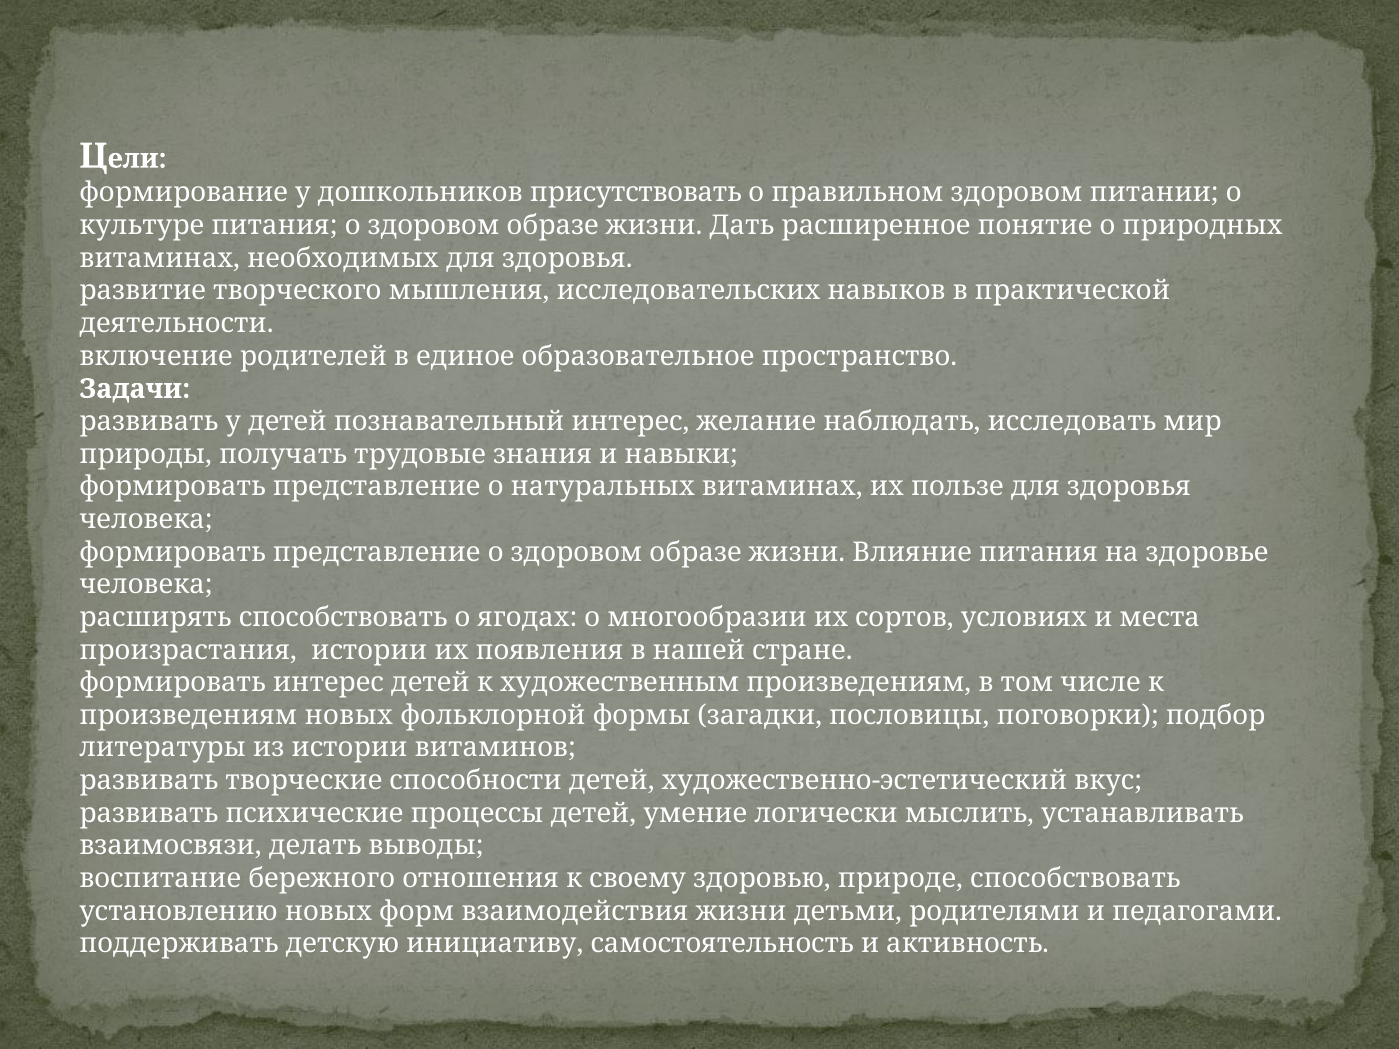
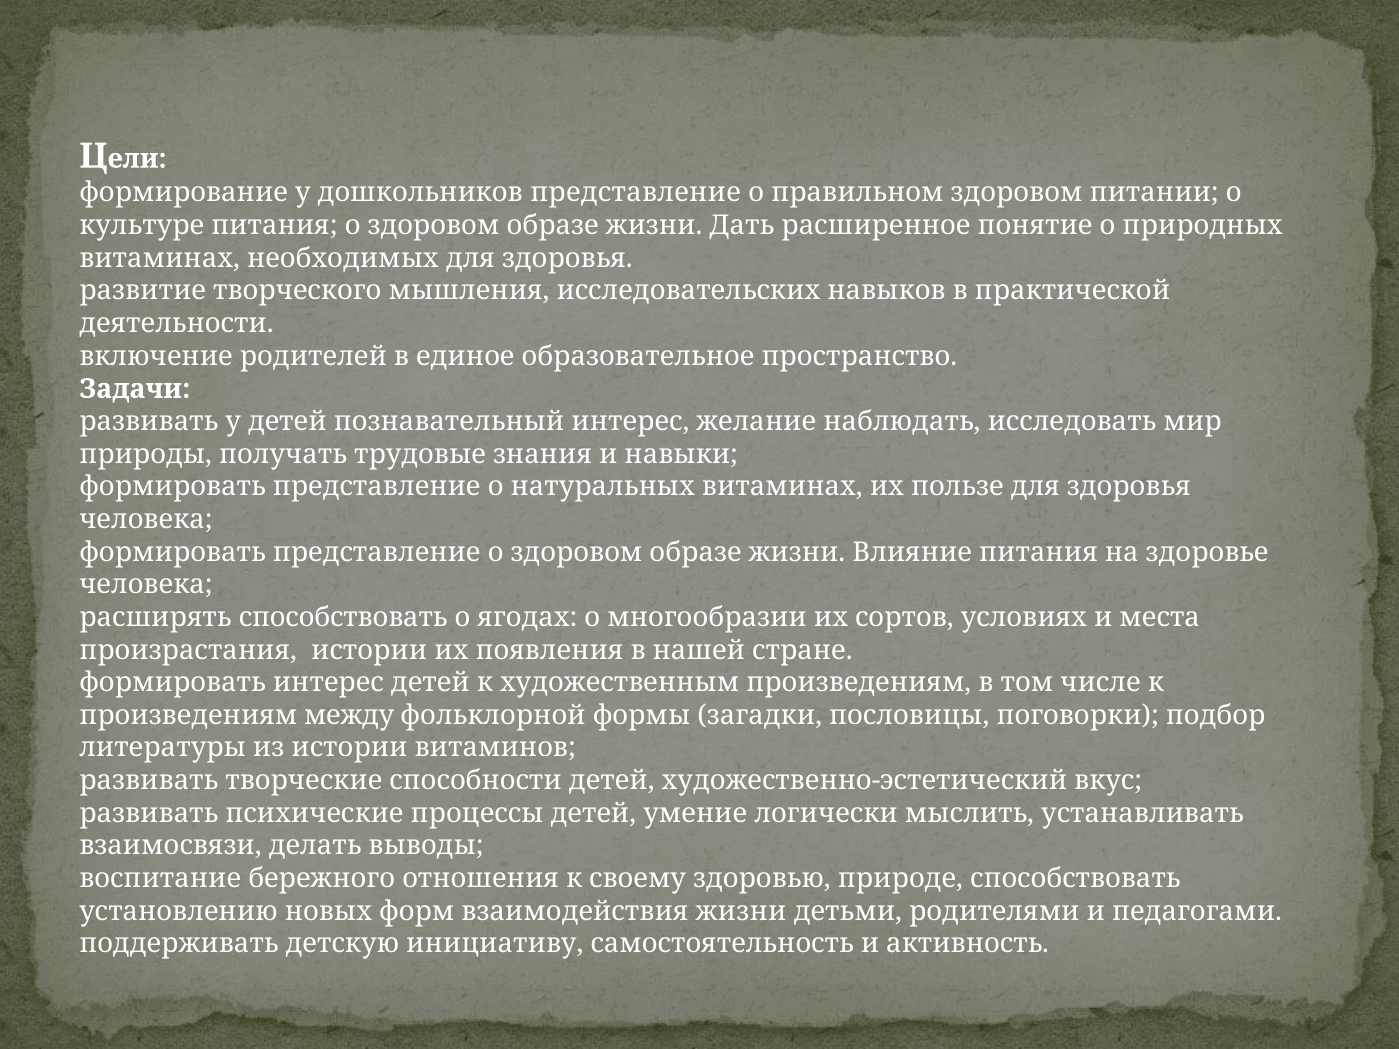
дошкольников присутствовать: присутствовать -> представление (636, 193)
произведениям новых: новых -> между (349, 716)
